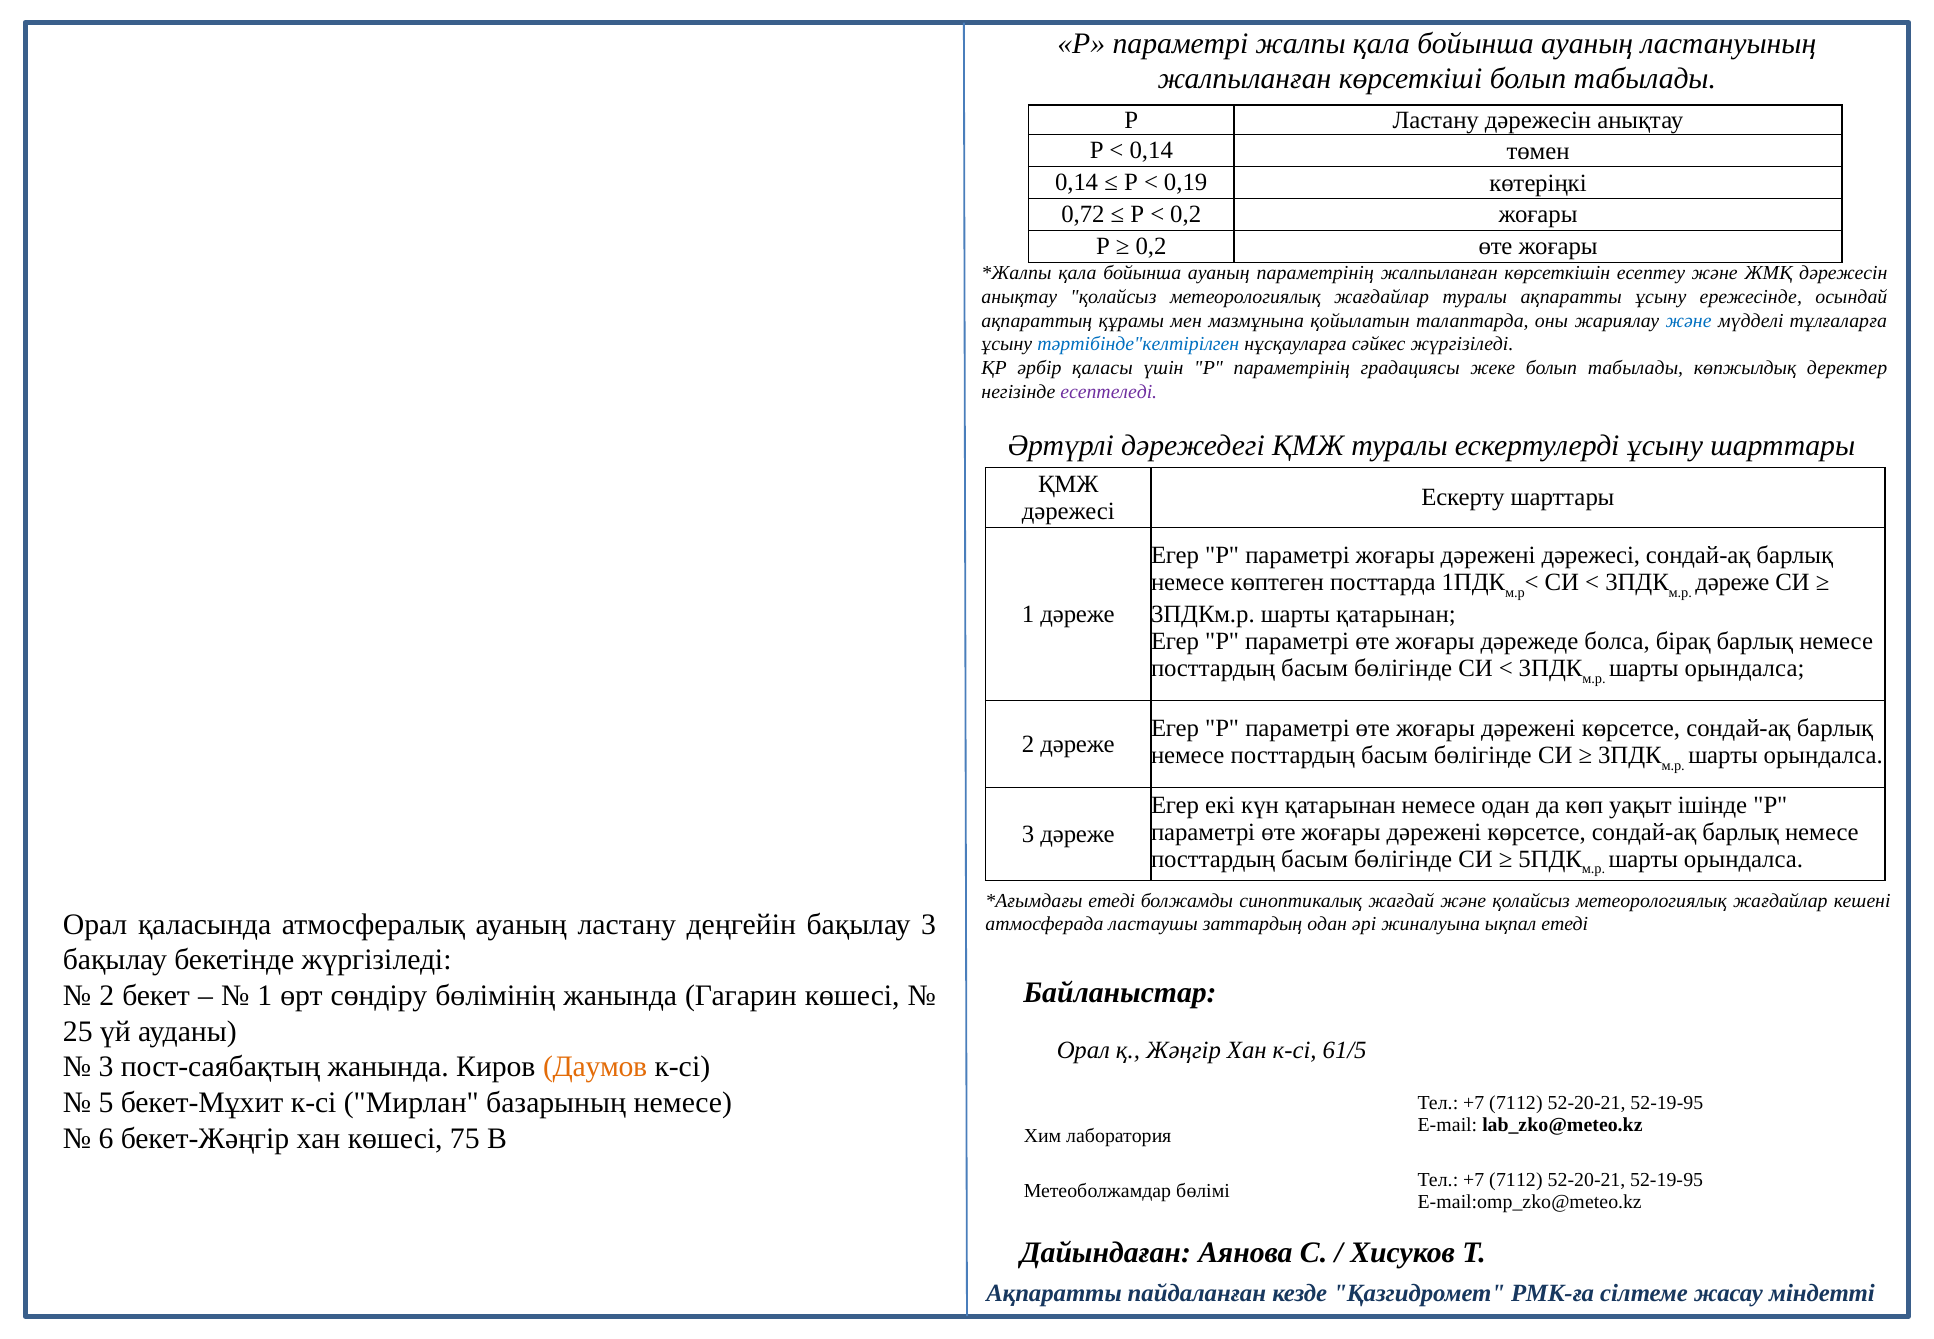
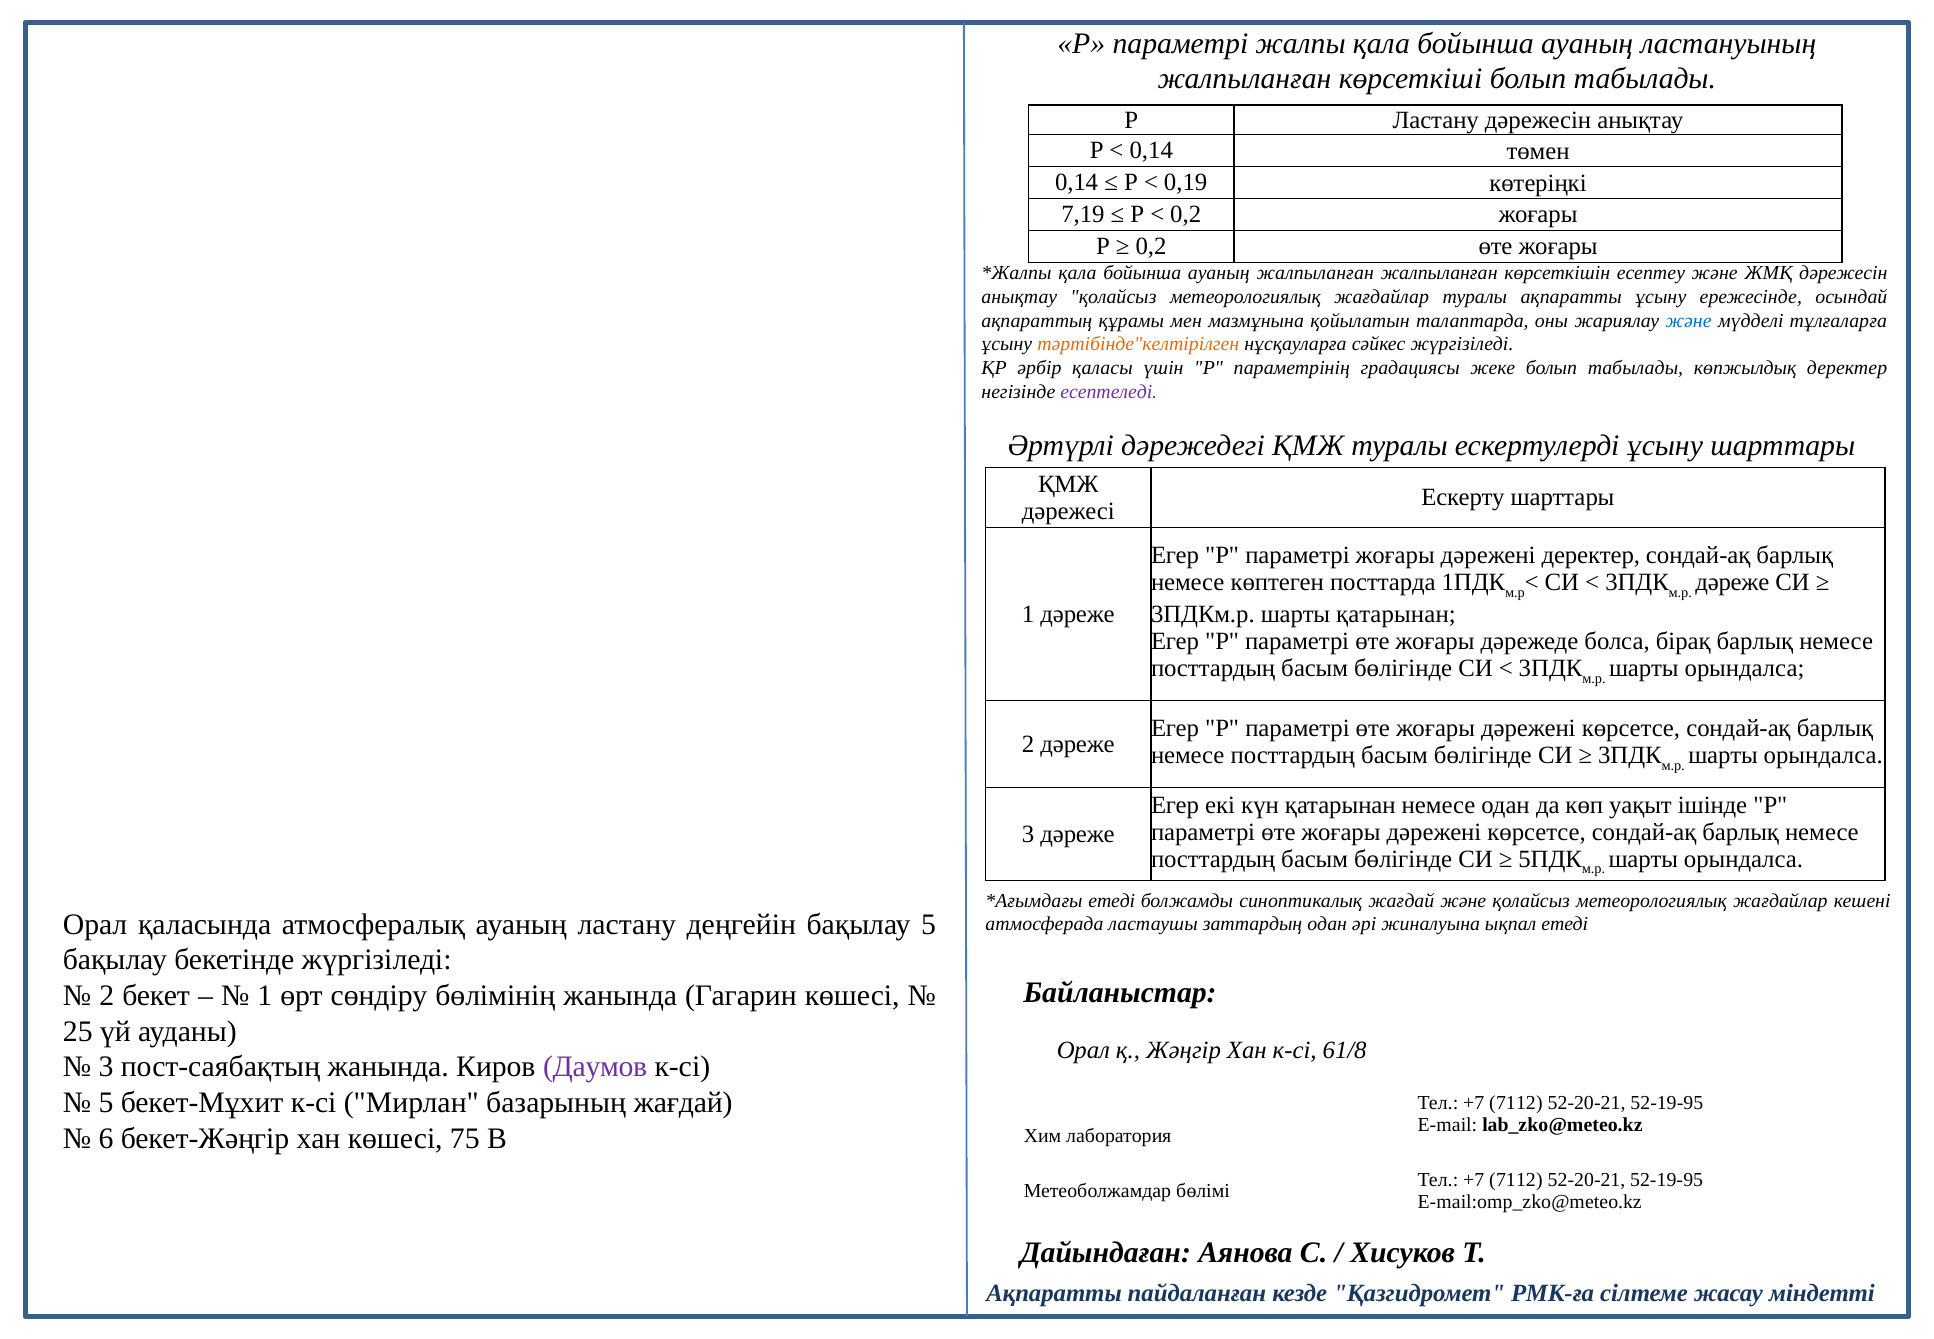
0,72: 0,72 -> 7,19 (1083, 214)
ауаның параметрінің: параметрінің -> жалпыланған (1315, 273)
тәртібінде"келтірілген colour: blue -> orange (1138, 344)
дәрежені дәрежесі: дәрежесі -> деректер (1591, 555)
бақылау 3: 3 -> 5 (929, 924)
61/5: 61/5 -> 61/8 (1345, 1050)
Даумов colour: orange -> purple (595, 1067)
базарының немесе: немесе -> жағдай (683, 1103)
